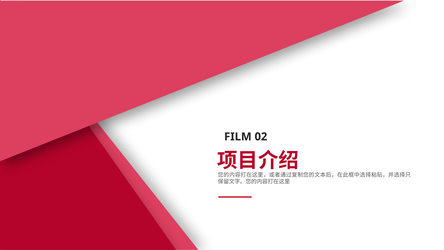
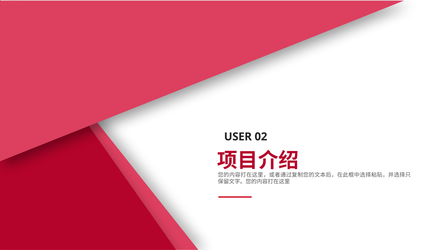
FILM: FILM -> USER (238, 137)
